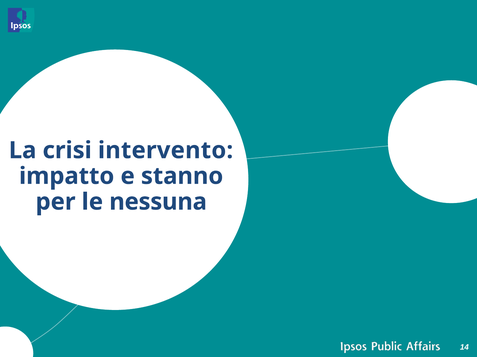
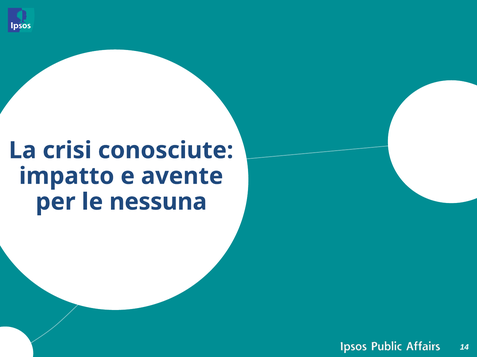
intervento: intervento -> conosciute (166, 151)
stanno: stanno -> avente (182, 176)
